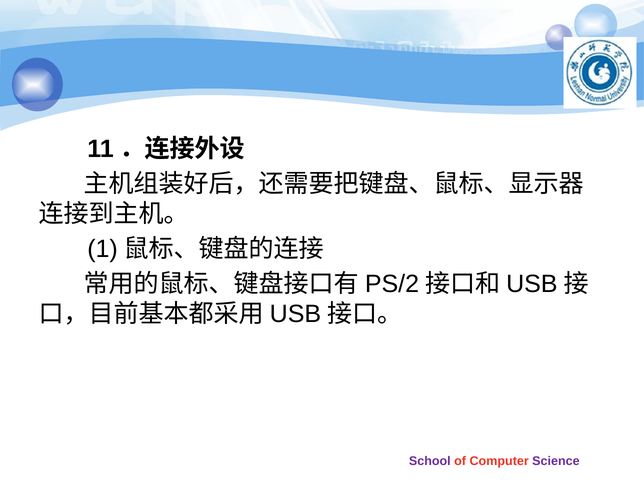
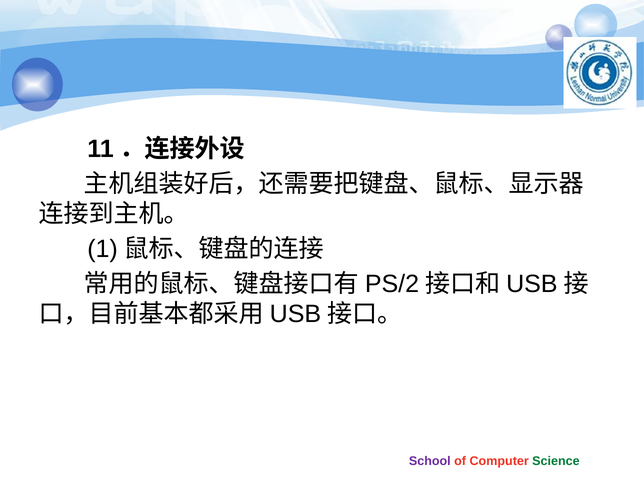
Science colour: purple -> green (556, 461)
